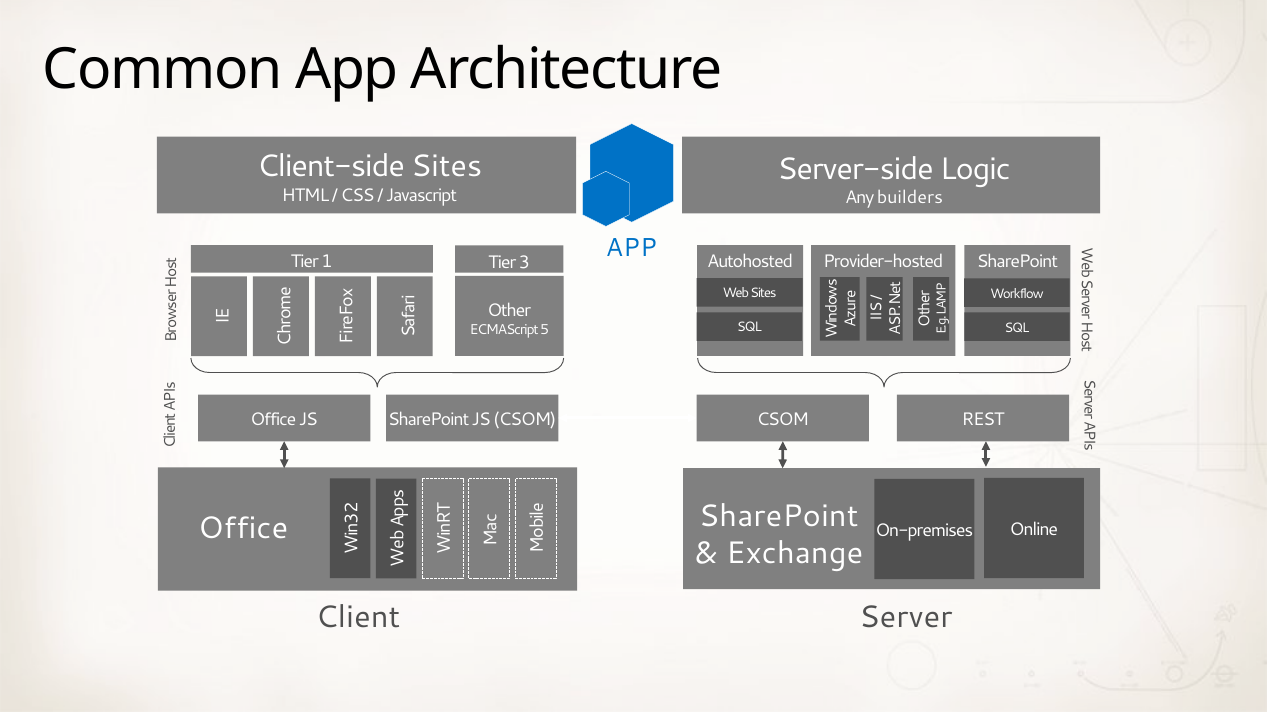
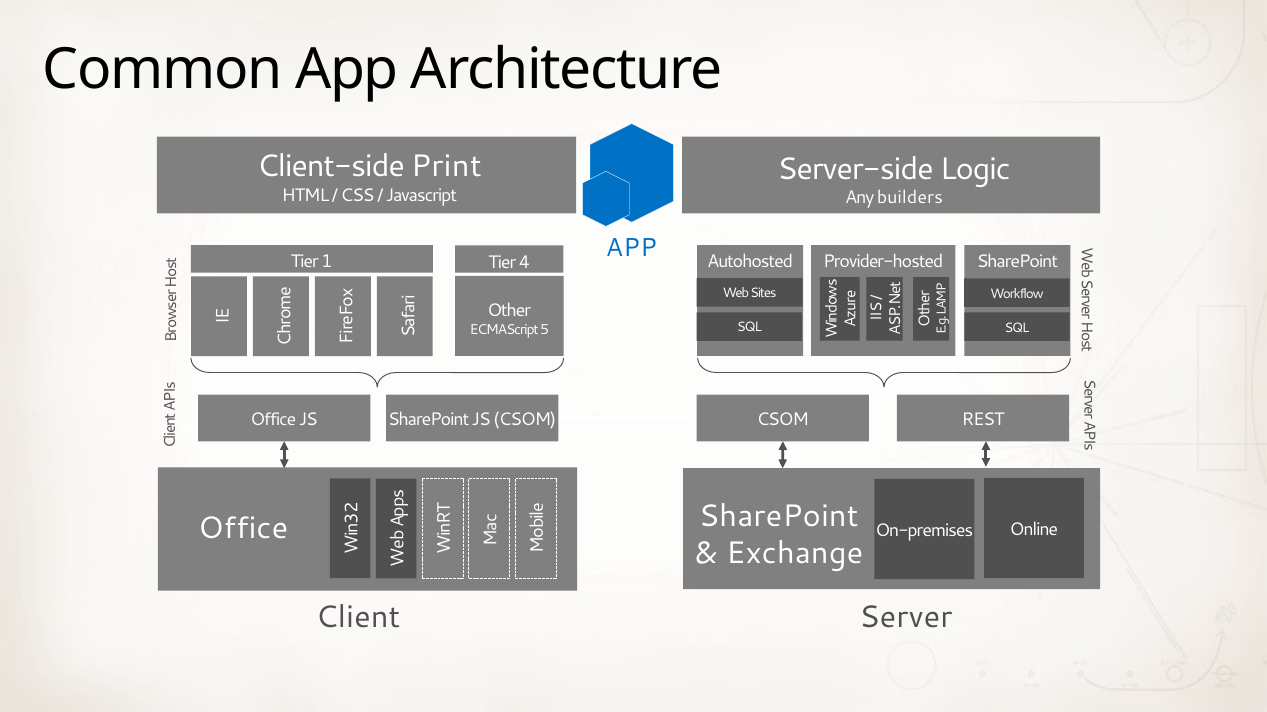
Client-side Sites: Sites -> Print (446, 167)
Tier 3: 3 -> 4 (524, 262)
